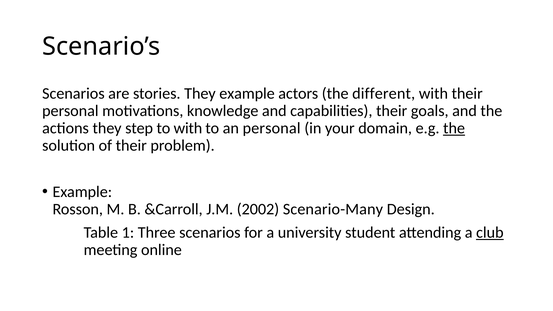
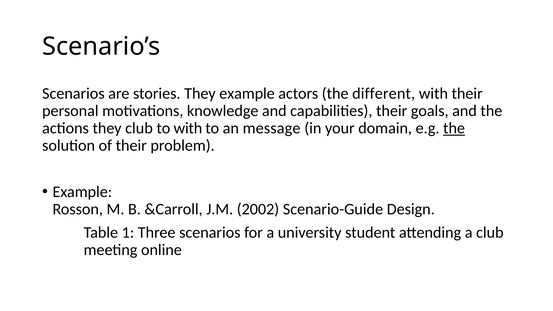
they step: step -> club (139, 128)
an personal: personal -> message (272, 128)
Scenario-Many: Scenario-Many -> Scenario-Guide (333, 209)
club underline: present -> none (490, 232)
